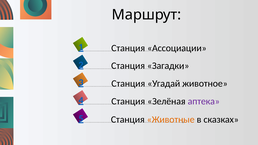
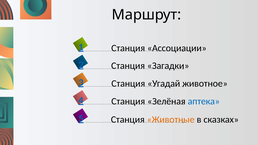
аптека colour: purple -> blue (204, 101)
